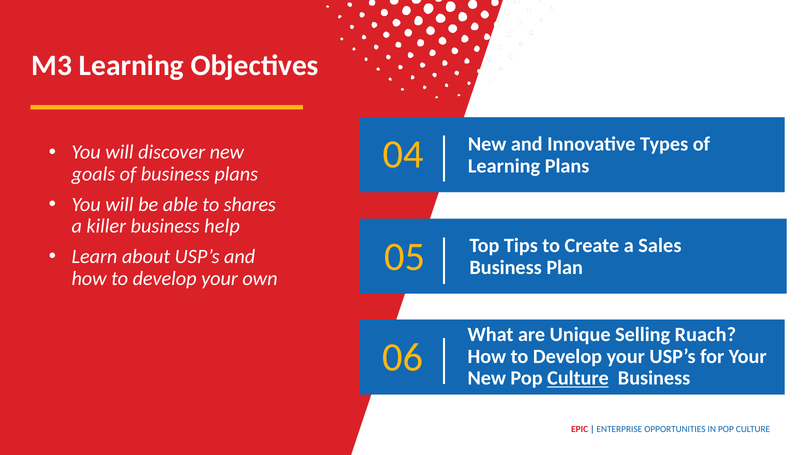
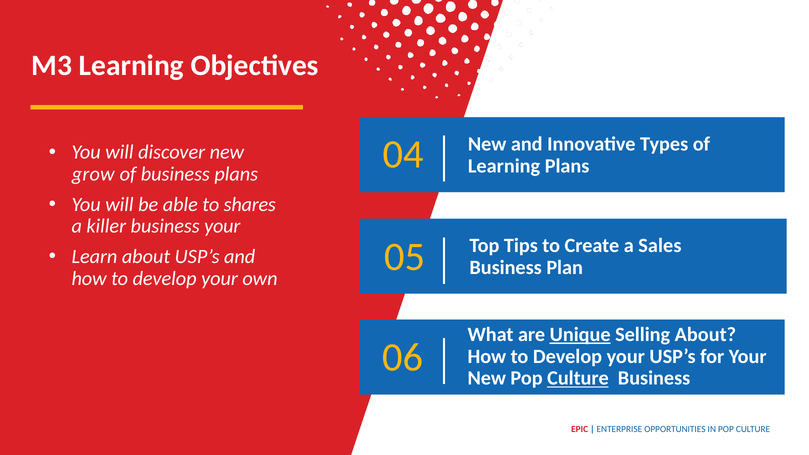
goals: goals -> grow (93, 174)
business help: help -> your (222, 226)
Unique underline: none -> present (580, 335)
Selling Ruach: Ruach -> About (705, 335)
